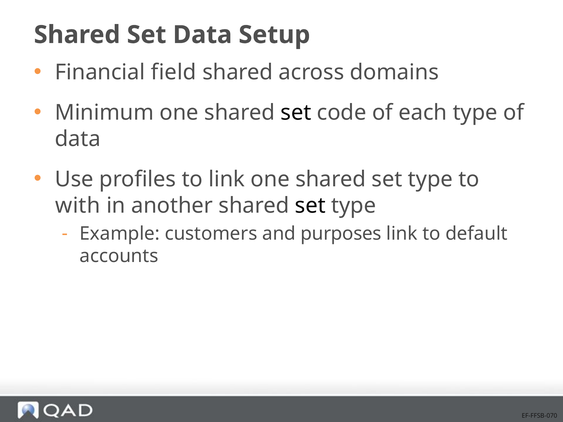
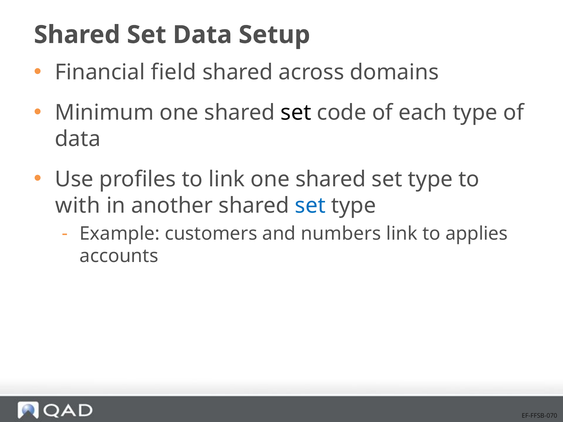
set colour: black -> blue (310, 206)
purposes: purposes -> numbers (341, 234)
default: default -> applies (477, 234)
